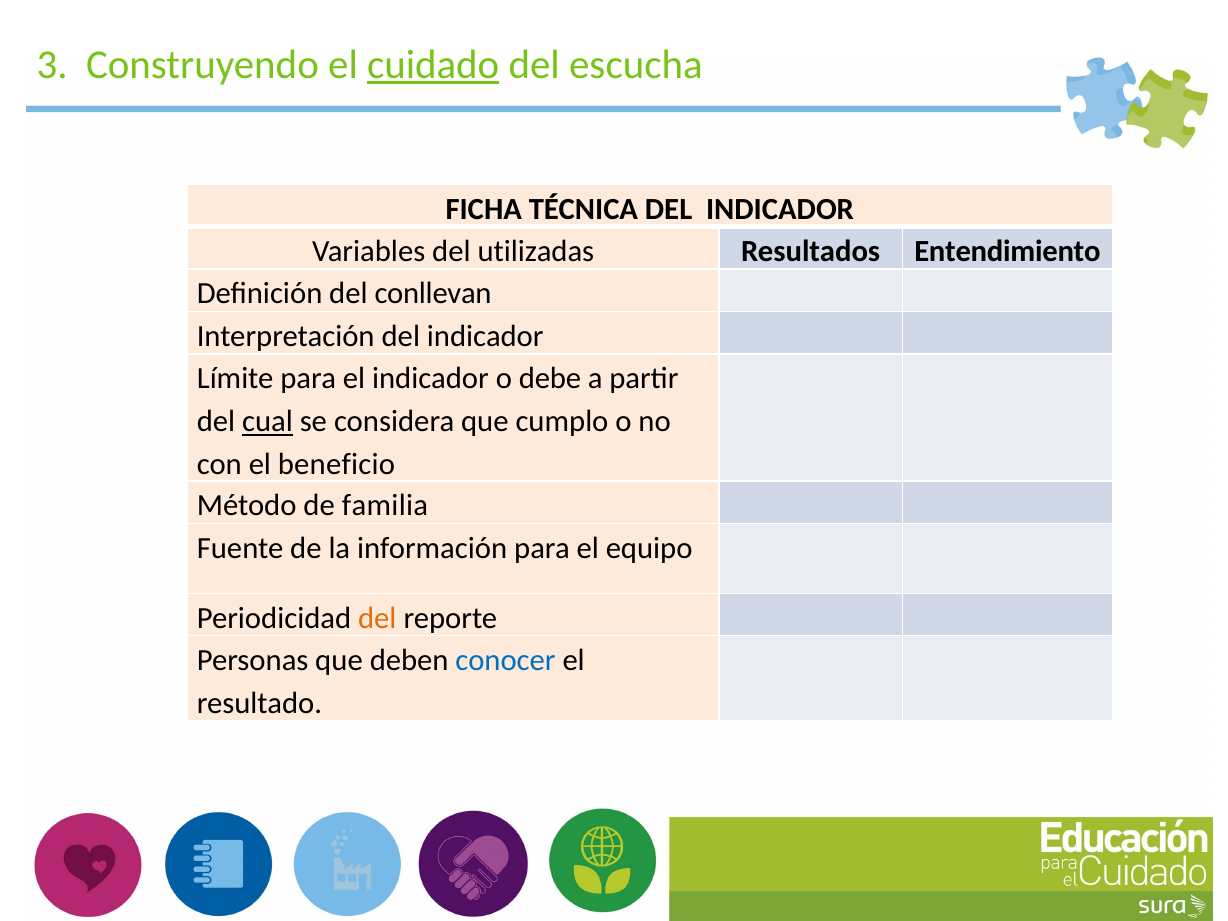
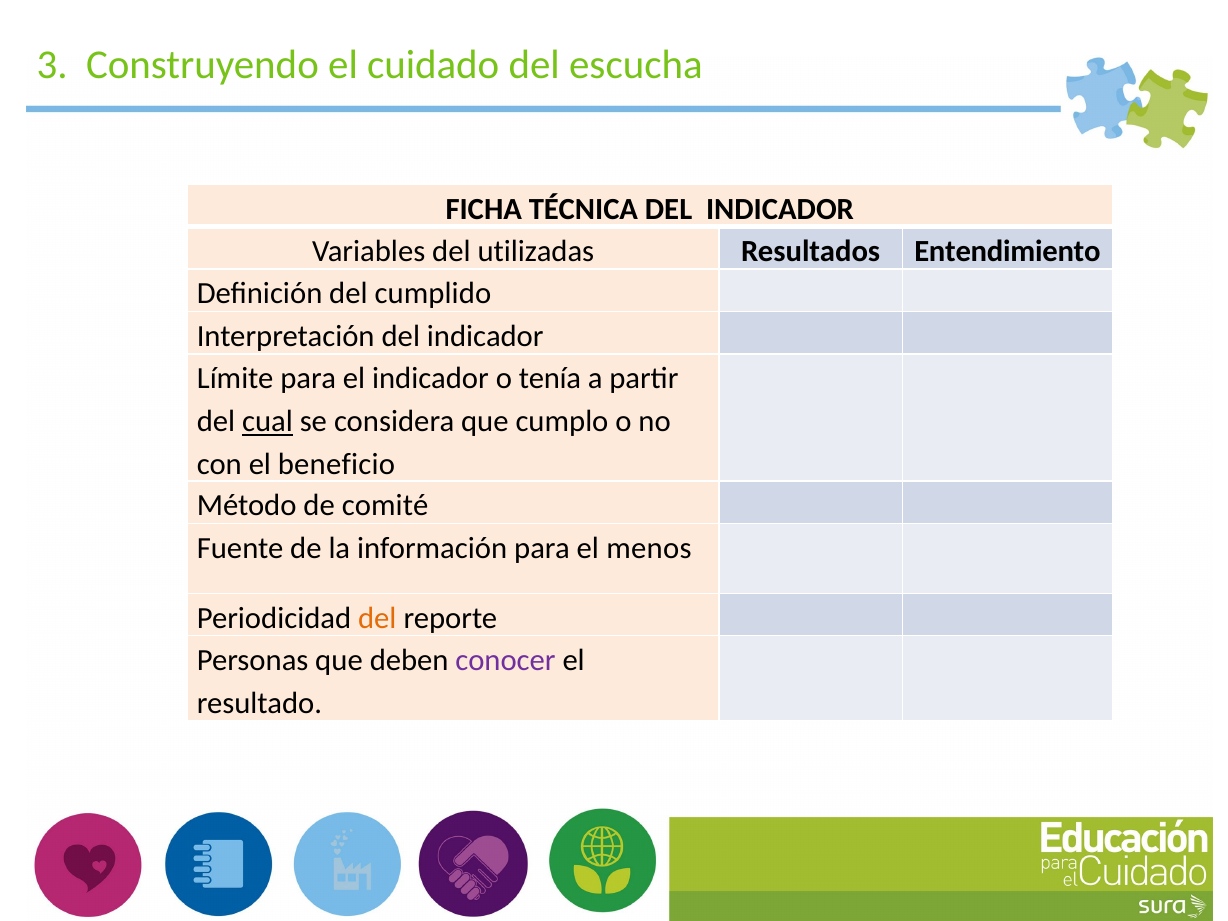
cuidado underline: present -> none (433, 65)
conllevan: conllevan -> cumplido (433, 294)
debe: debe -> tenía (550, 379)
familia: familia -> comité (385, 506)
equipo: equipo -> menos (649, 548)
conocer colour: blue -> purple (505, 660)
